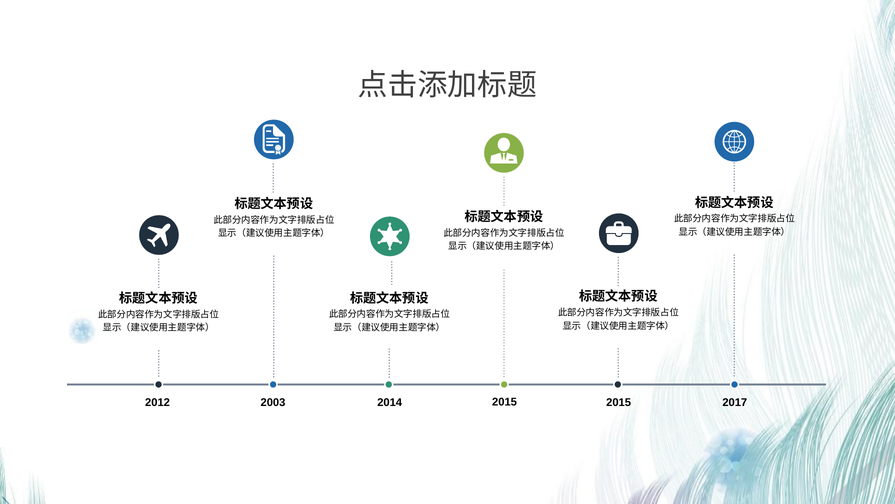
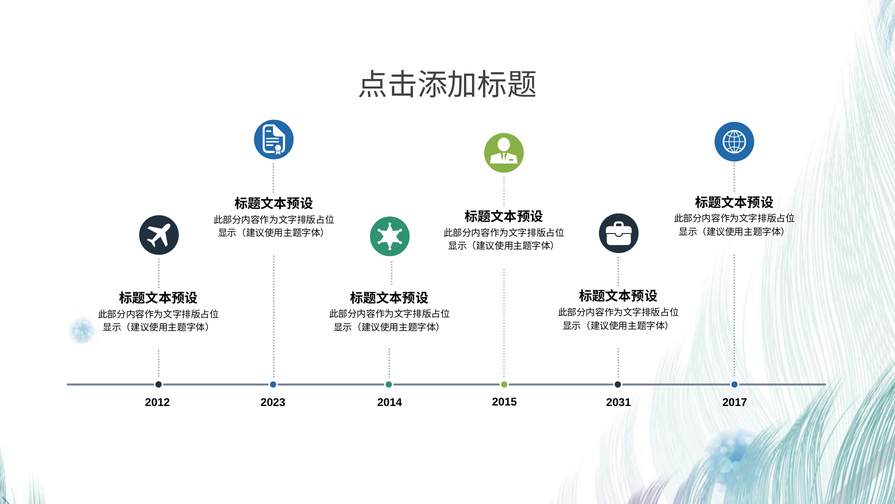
2003: 2003 -> 2023 (273, 402)
2015: 2015 -> 2031 (619, 402)
